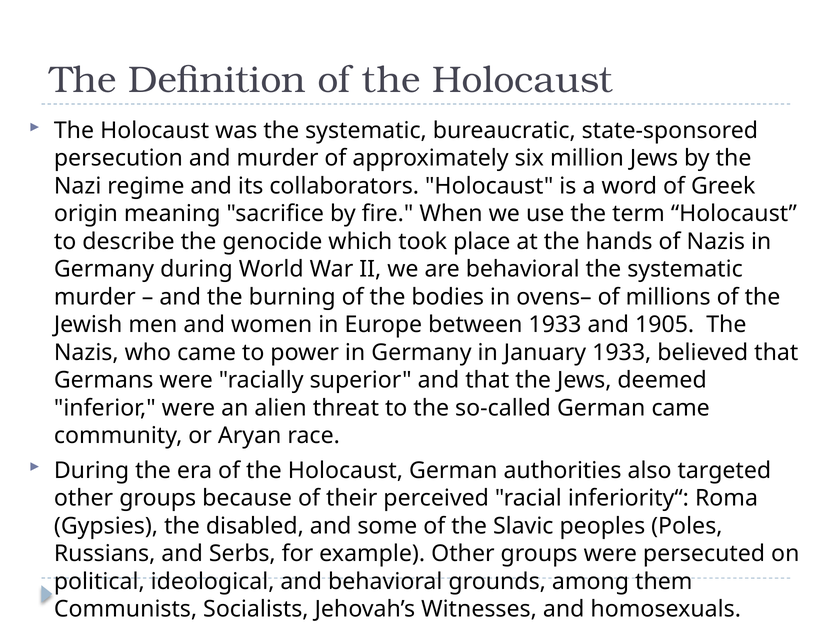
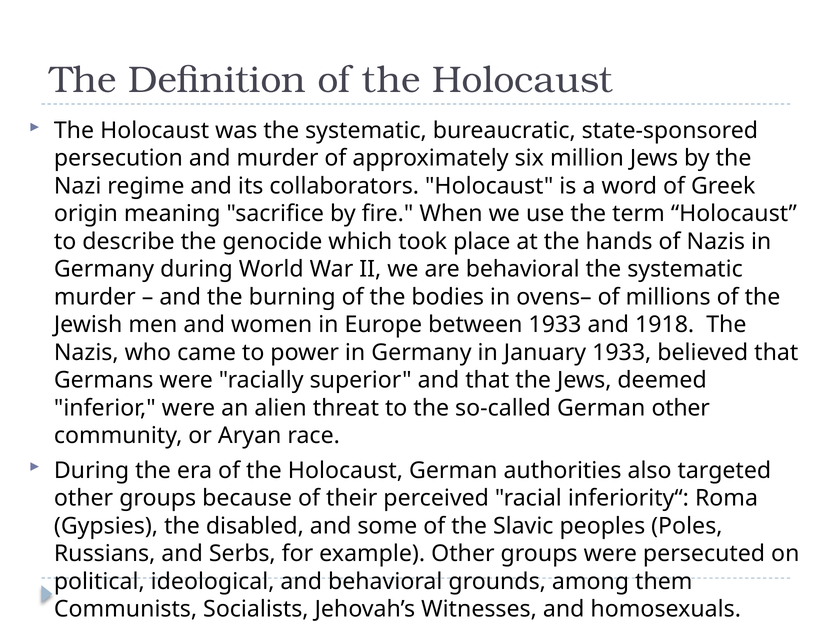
1905: 1905 -> 1918 (665, 325)
German came: came -> other (681, 408)
